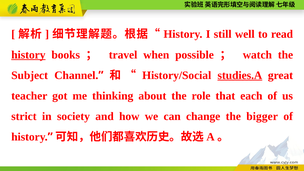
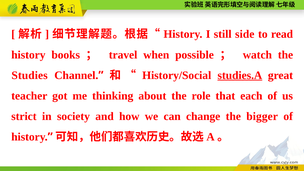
well: well -> side (245, 34)
history underline: present -> none (28, 55)
Subject: Subject -> Studies (30, 75)
